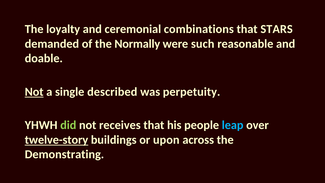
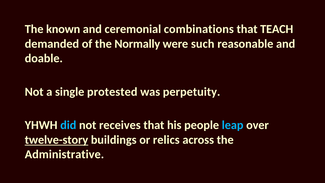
loyalty: loyalty -> known (63, 29)
STARS: STARS -> TEACH (277, 29)
Not underline: present -> none (34, 92)
described: described -> protested (112, 92)
did colour: light green -> light blue (68, 125)
upon: upon -> relics (166, 140)
Demonstrating: Demonstrating -> Administrative (64, 154)
